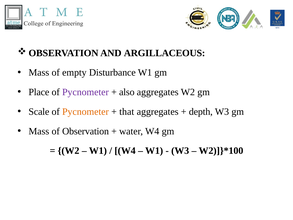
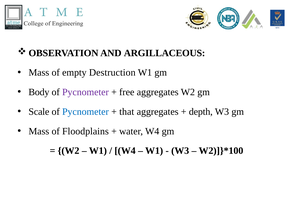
Disturbance: Disturbance -> Destruction (112, 72)
Place: Place -> Body (39, 92)
also: also -> free (127, 92)
Pycnometer colour: orange -> blue (85, 112)
Observation: Observation -> Floodplains (85, 131)
